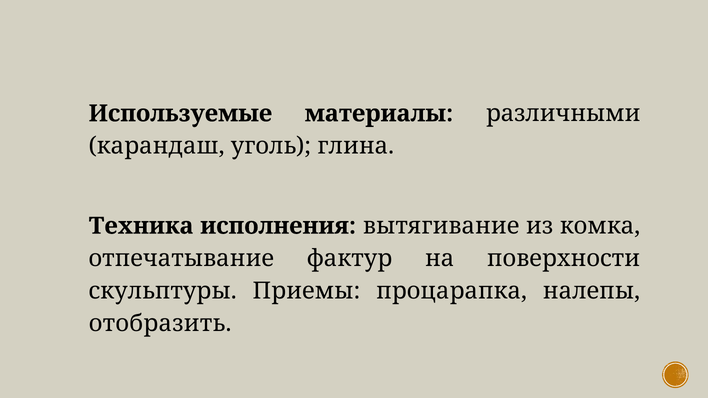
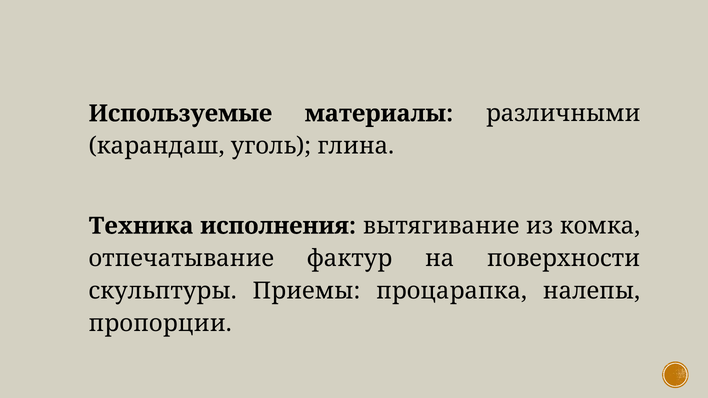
отобразить: отобразить -> пропорции (160, 324)
